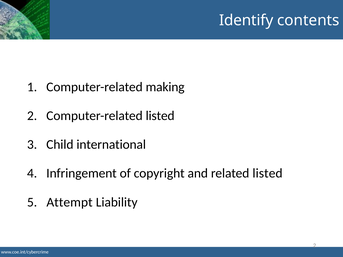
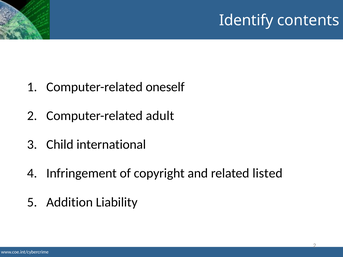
making: making -> oneself (165, 87)
Computer-related listed: listed -> adult (160, 116)
Attempt: Attempt -> Addition (70, 202)
